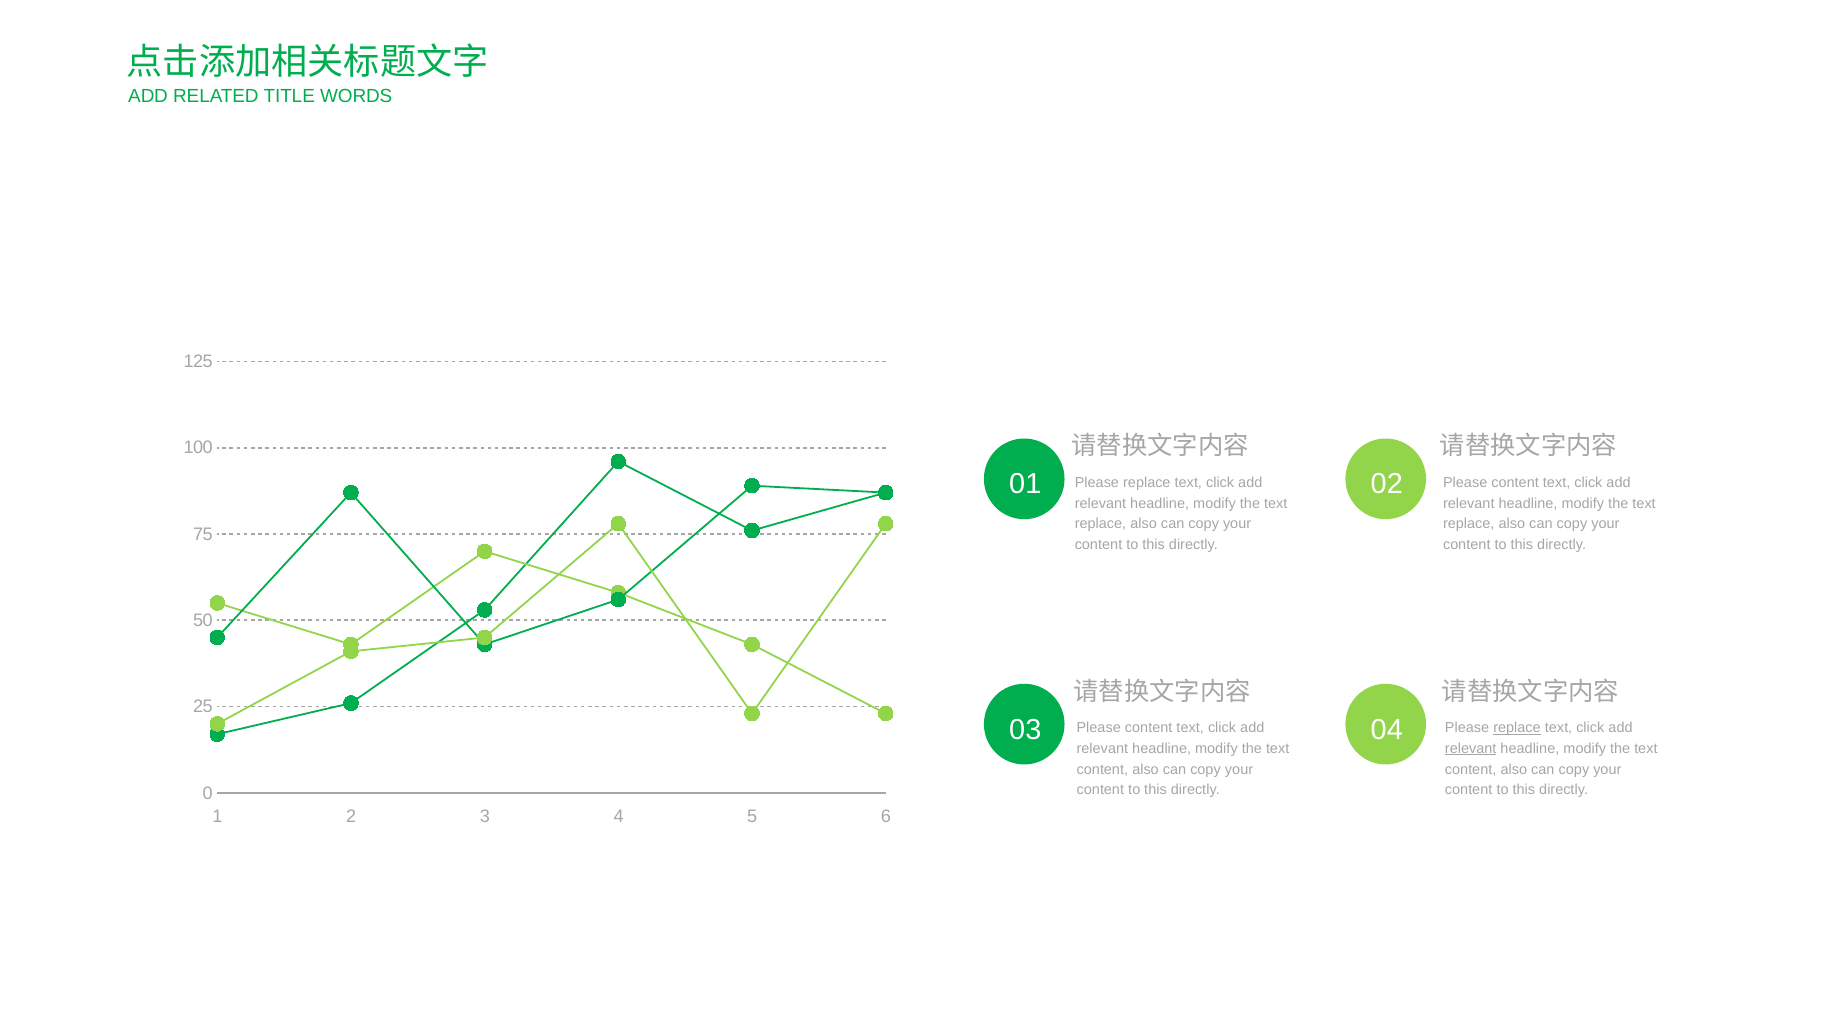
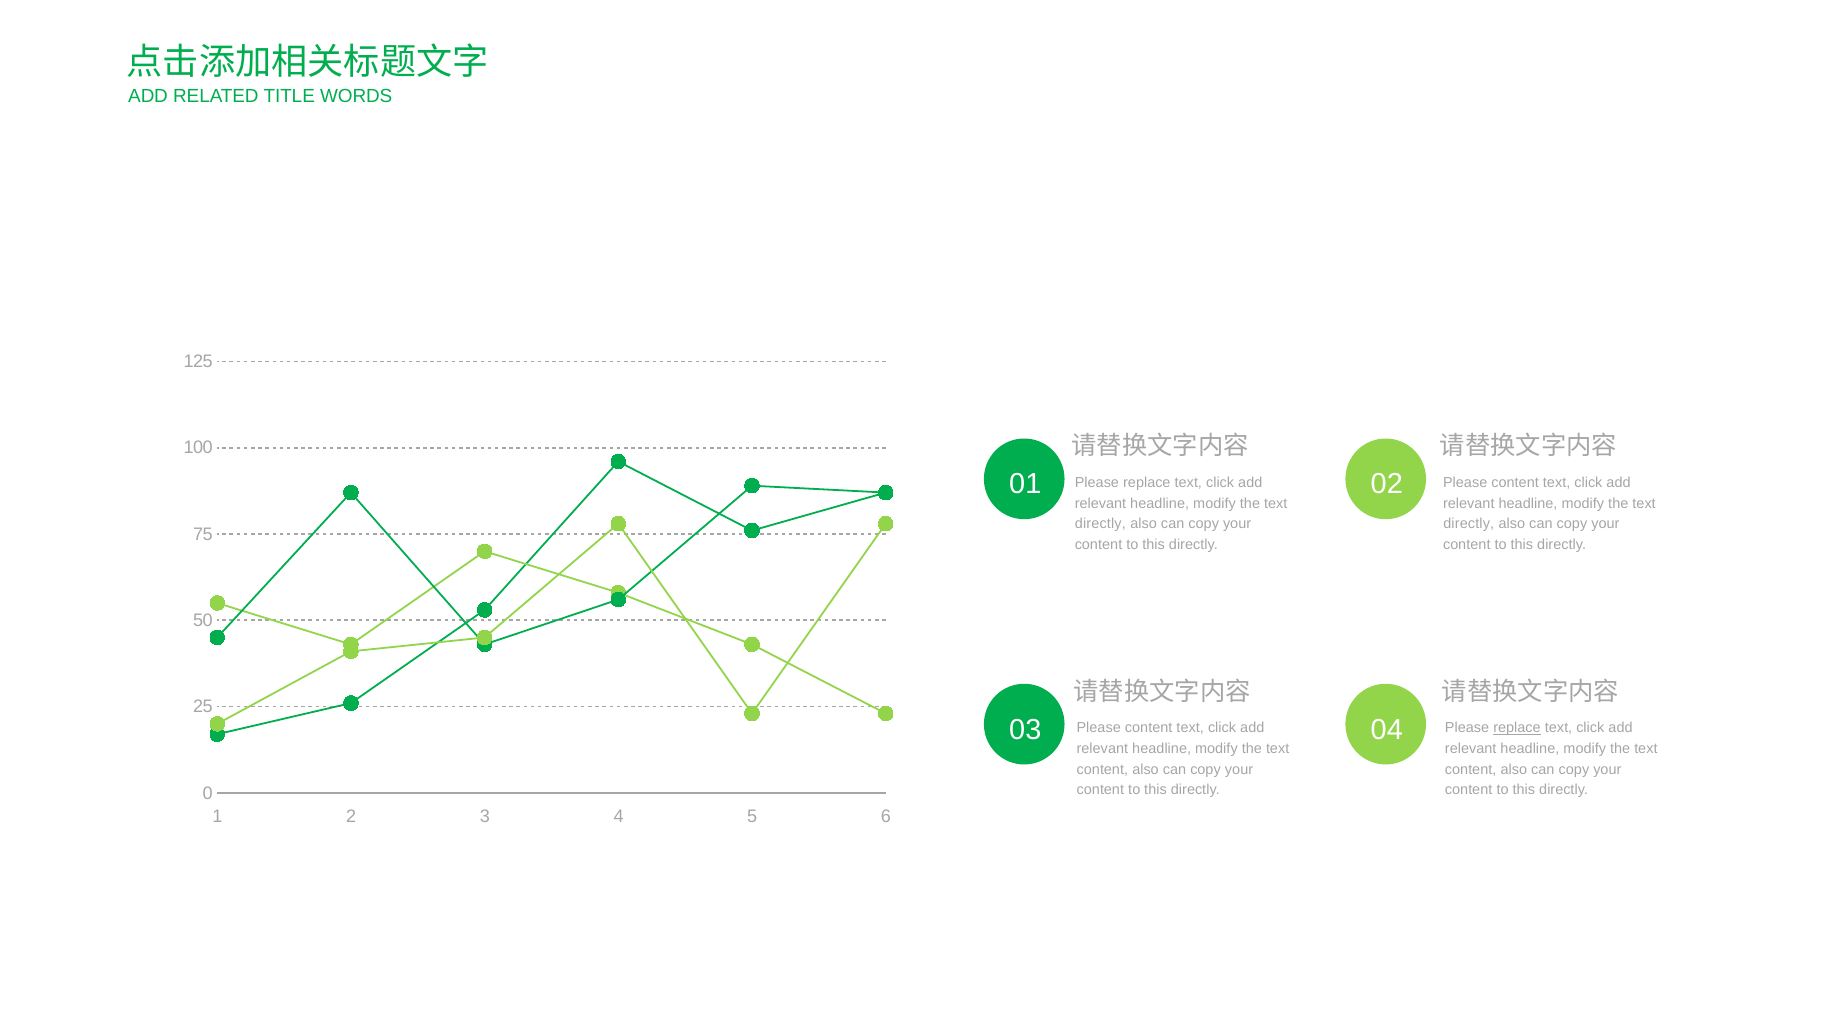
replace: replace -> directly (1100, 524)
replace: replace -> directly (1469, 524)
relevant underline: present -> none (1471, 748)
